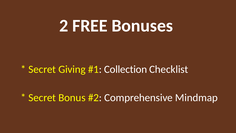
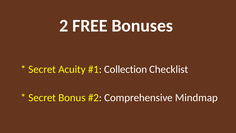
Giving: Giving -> Acuity (72, 69)
